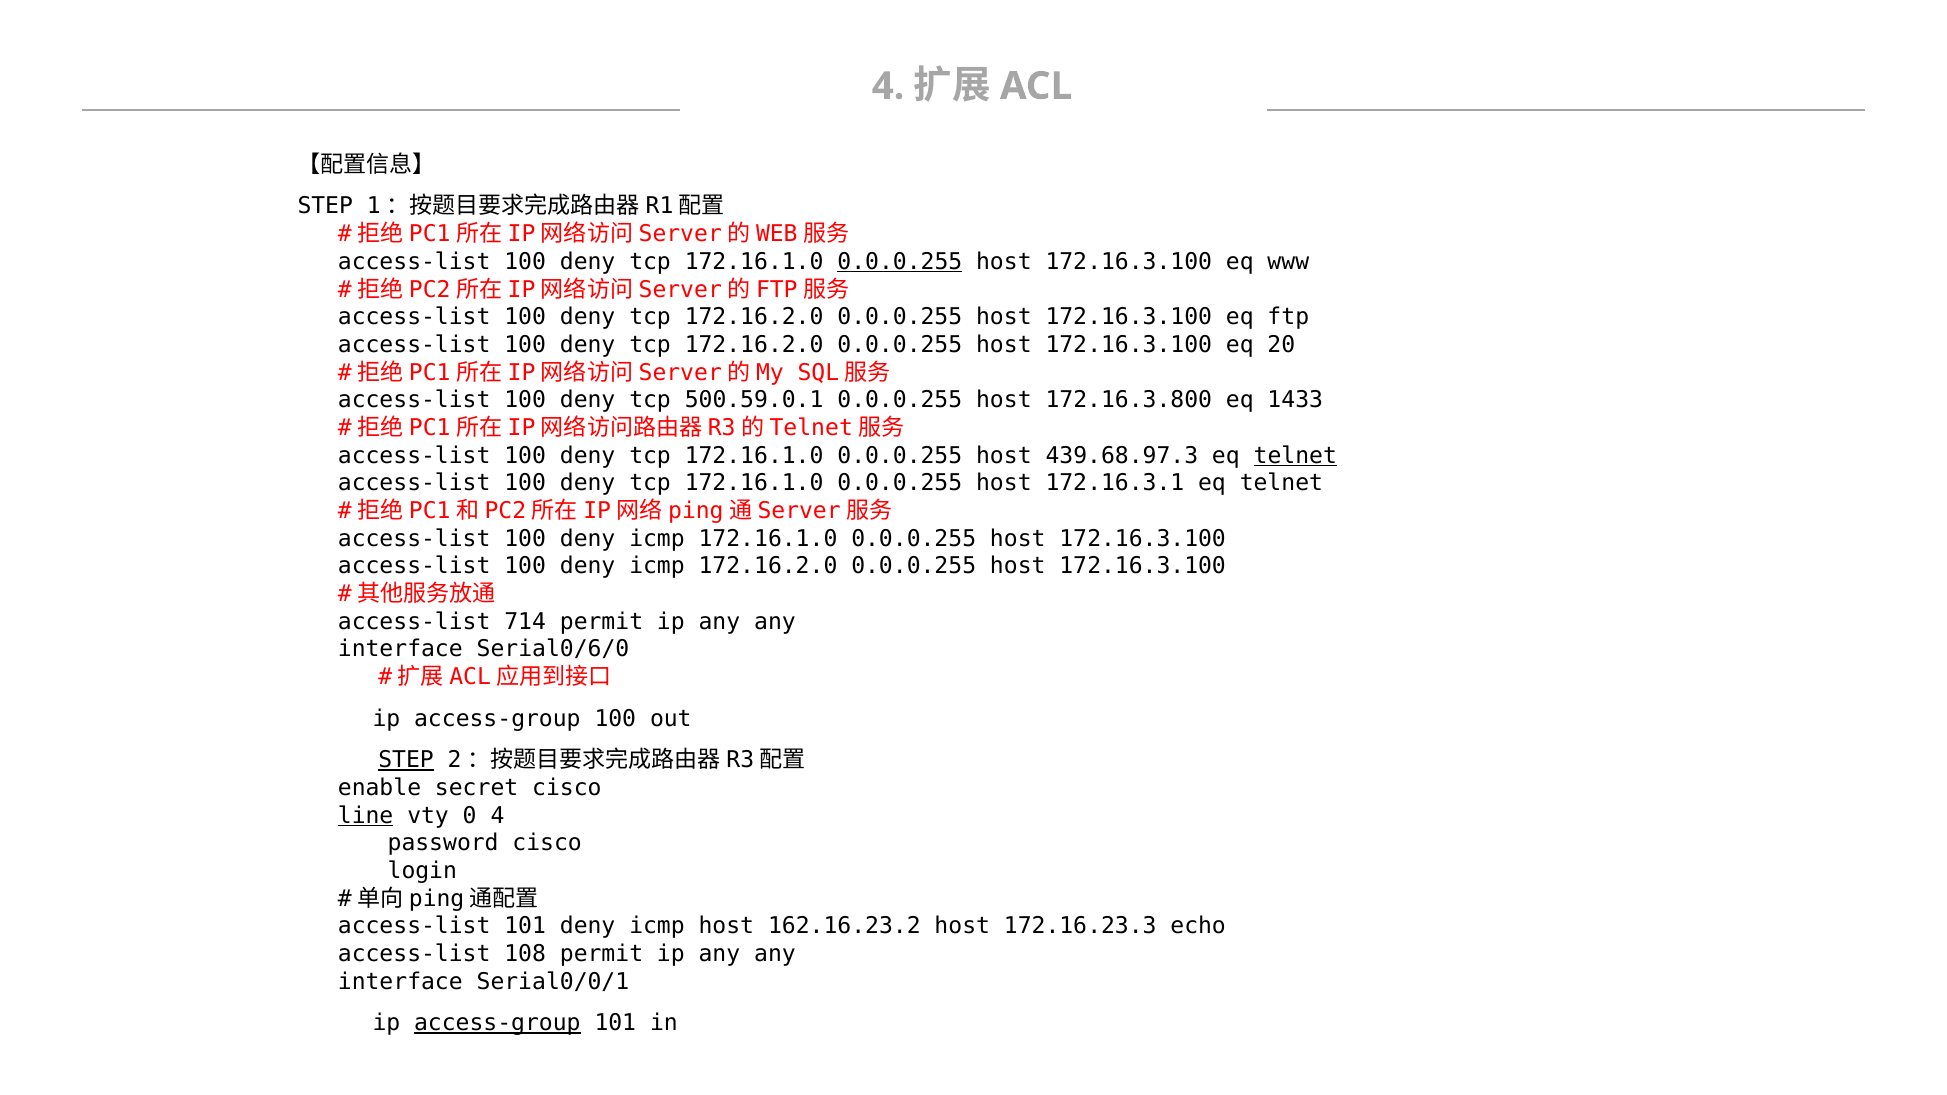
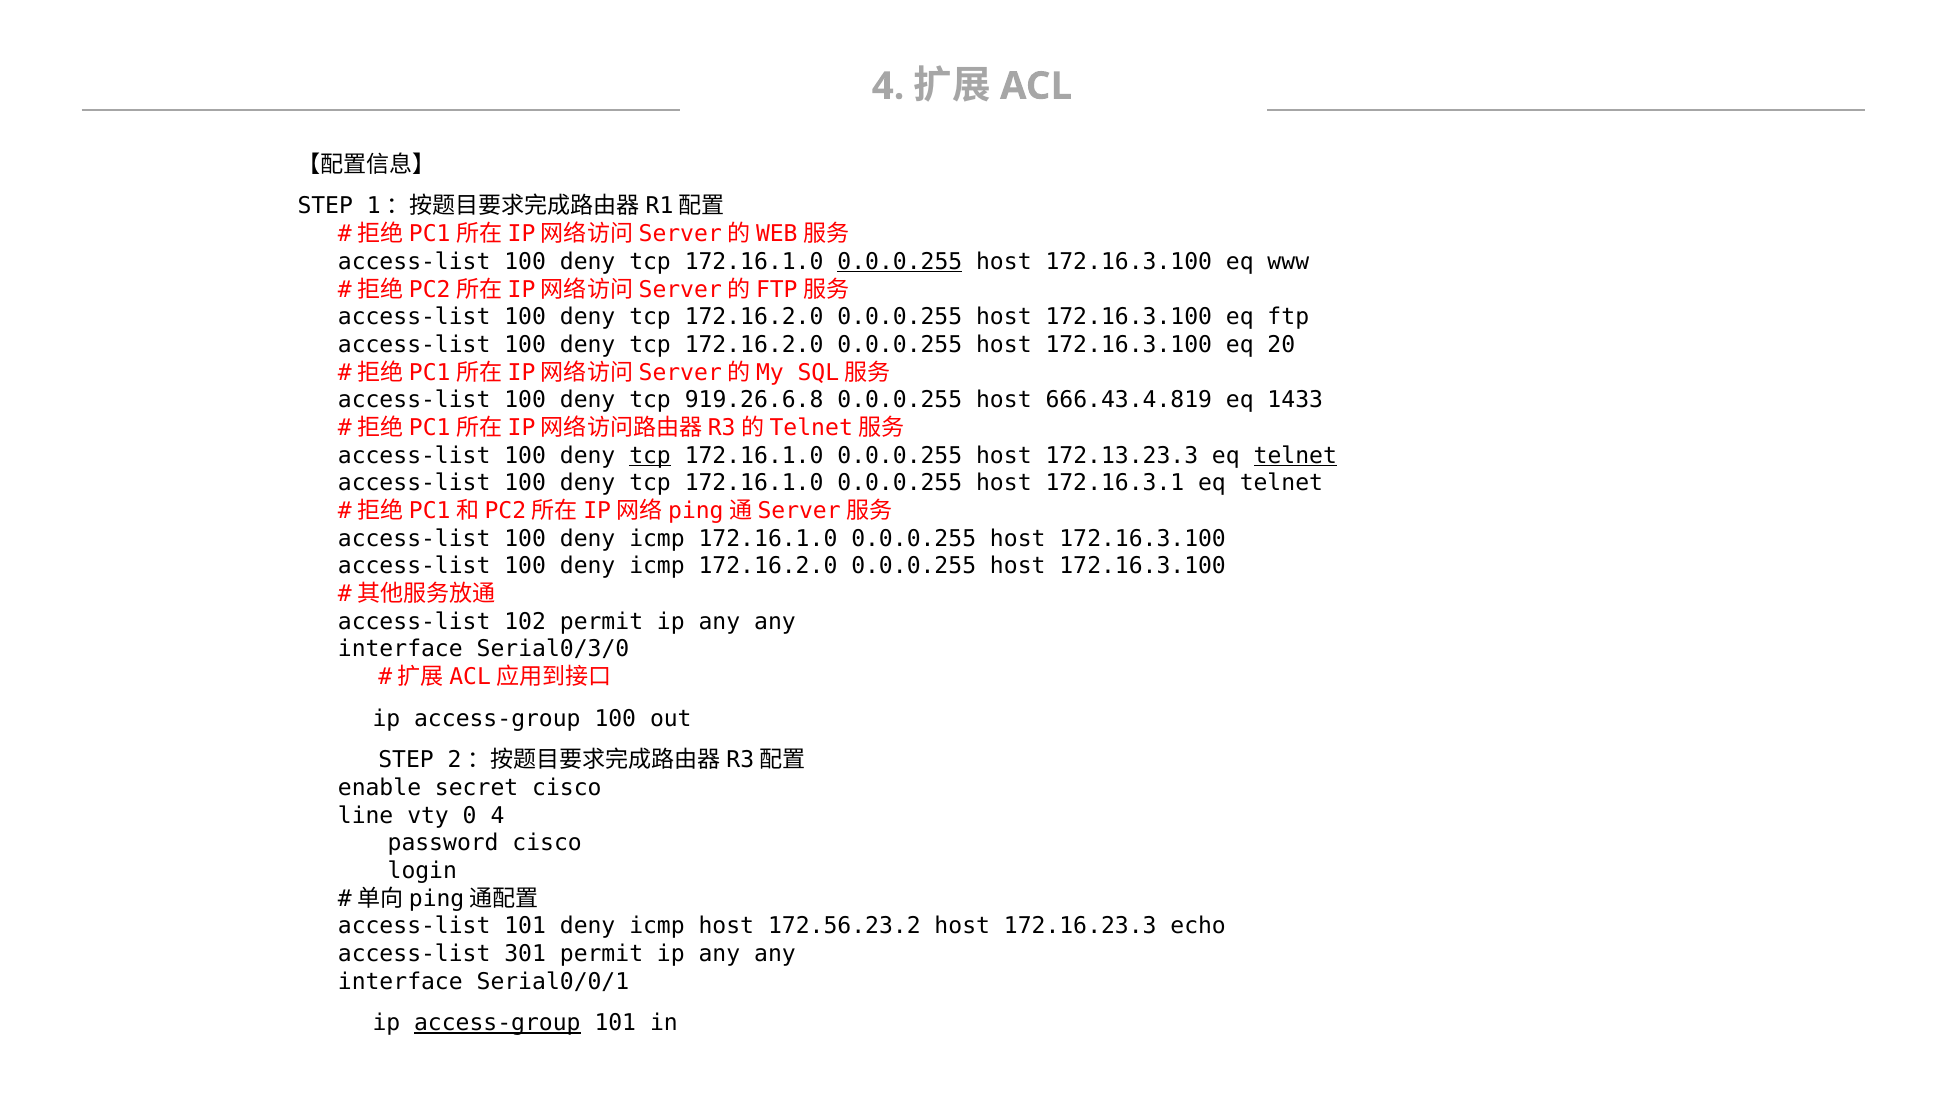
500.59.0.1: 500.59.0.1 -> 919.26.6.8 (754, 400)
172.16.3.800: 172.16.3.800 -> 666.43.4.819 (1129, 400)
tcp underline: none -> present (650, 456)
439.68.97.3: 439.68.97.3 -> 172.13.23.3 (1122, 456)
714: 714 -> 102 (525, 622)
Serial0/6/0: Serial0/6/0 -> Serial0/3/0 (553, 649)
STEP underline: present -> none (406, 760)
line underline: present -> none (366, 816)
162.16.23.2: 162.16.23.2 -> 172.56.23.2 (844, 926)
108: 108 -> 301 (525, 954)
